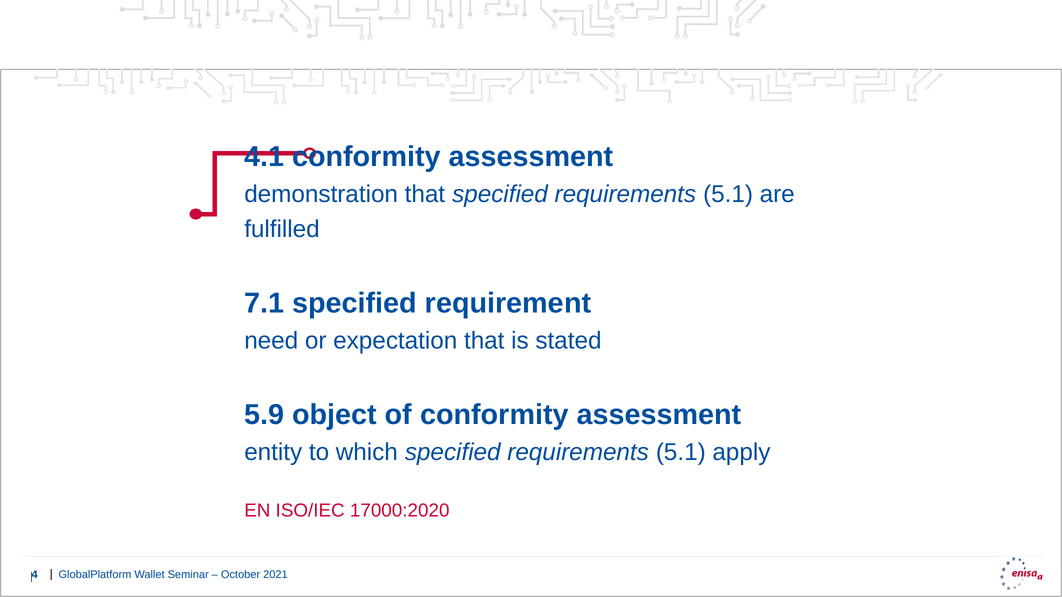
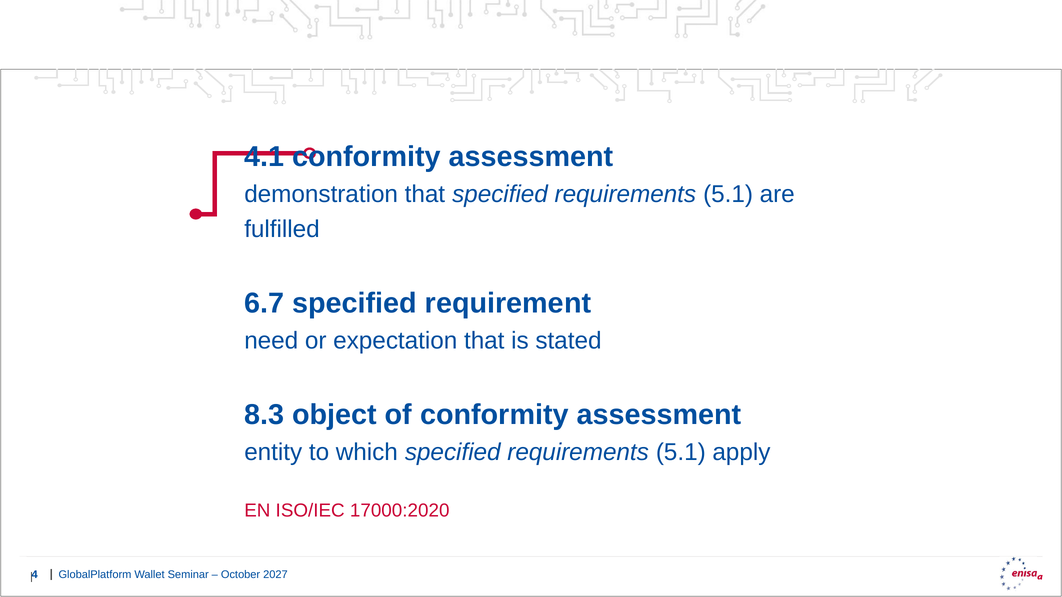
7.1: 7.1 -> 6.7 (264, 304)
5.9: 5.9 -> 8.3 (264, 415)
2021: 2021 -> 2027 (275, 575)
